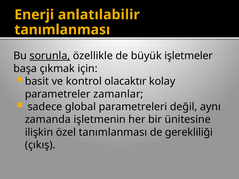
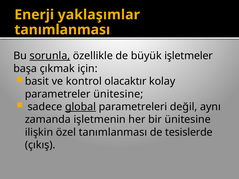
anlatılabilir: anlatılabilir -> yaklaşımlar (99, 15)
parametreler zamanlar: zamanlar -> ünitesine (118, 94)
global underline: none -> present (81, 107)
gerekliliği: gerekliliği -> tesislerde (189, 132)
